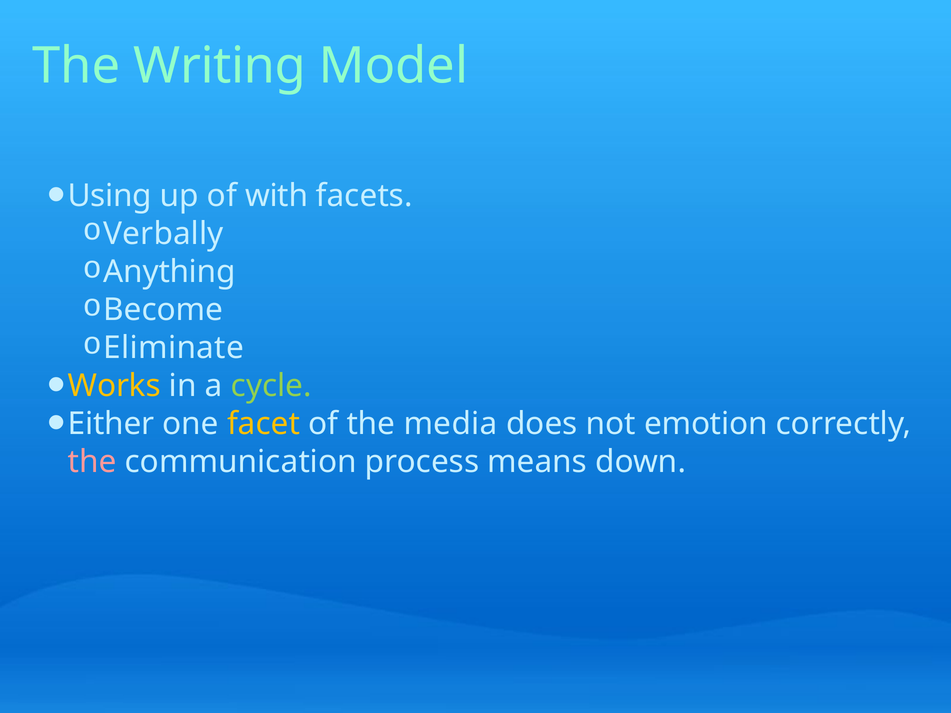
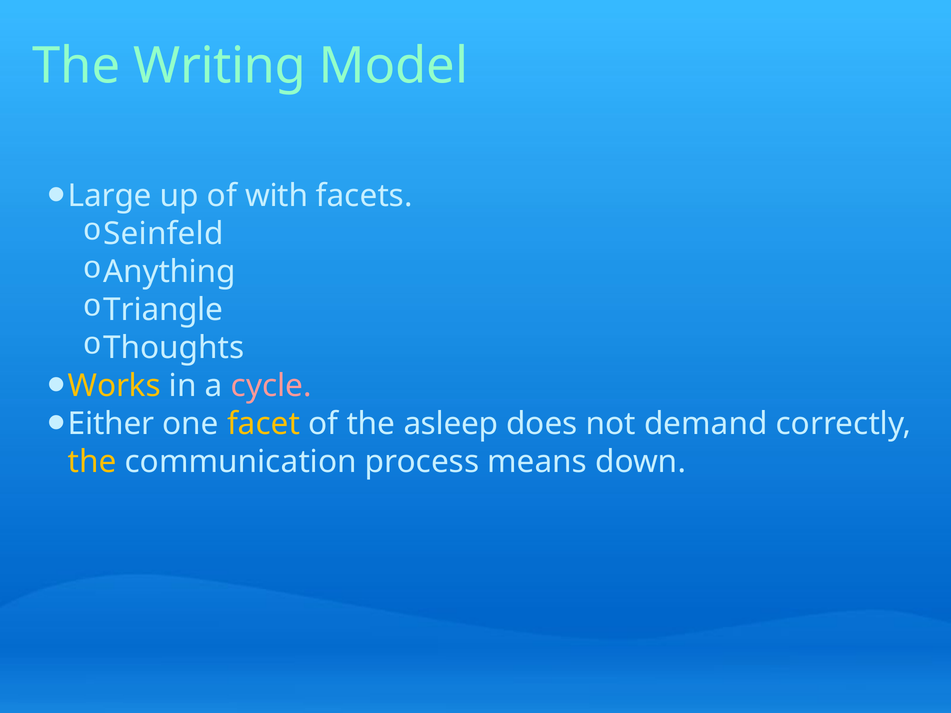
Using: Using -> Large (110, 196)
Verbally: Verbally -> Seinfeld (163, 234)
Become: Become -> Triangle (163, 310)
Eliminate: Eliminate -> Thoughts (174, 348)
cycle colour: light green -> pink (271, 386)
media: media -> asleep (451, 424)
emotion: emotion -> demand (706, 424)
the colour: pink -> yellow (92, 462)
